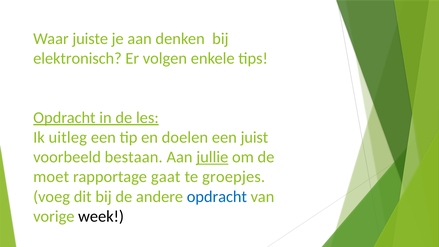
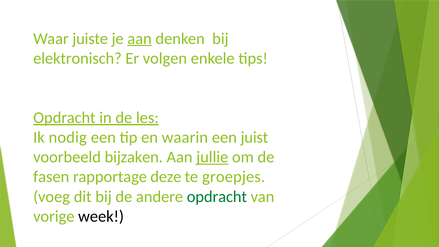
aan underline: none -> present (140, 39)
uitleg: uitleg -> nodig (68, 137)
doelen: doelen -> waarin (185, 137)
bestaan: bestaan -> bijzaken (134, 157)
moet: moet -> fasen (51, 177)
gaat: gaat -> deze (166, 177)
opdracht colour: blue -> green (217, 197)
